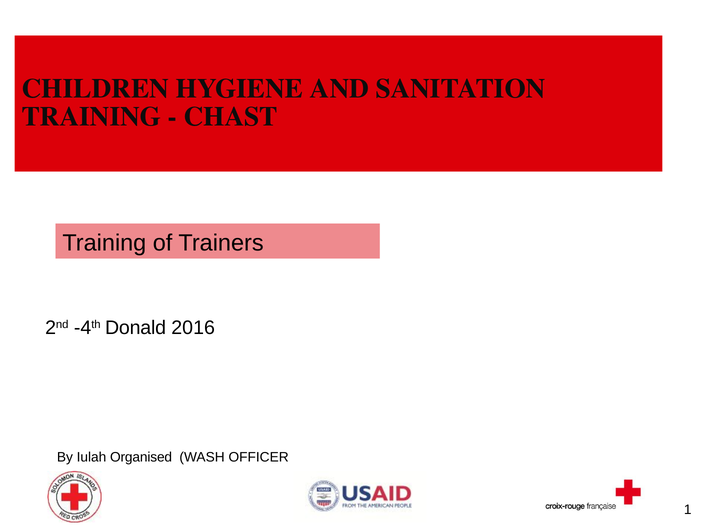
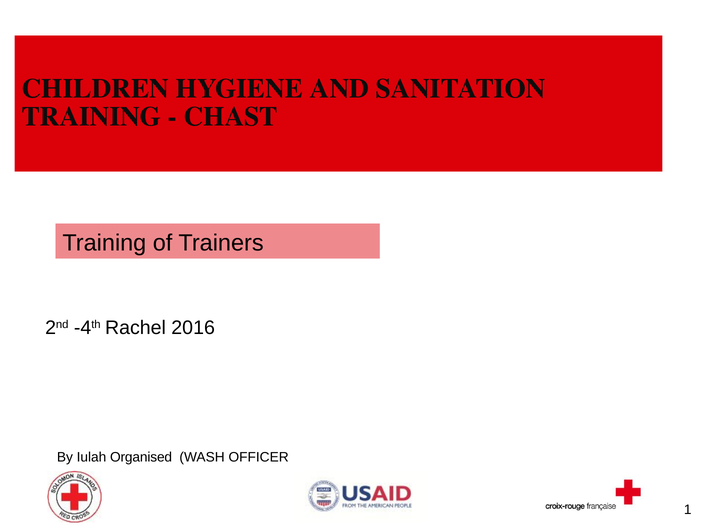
Donald: Donald -> Rachel (135, 328)
